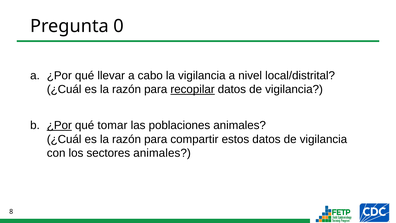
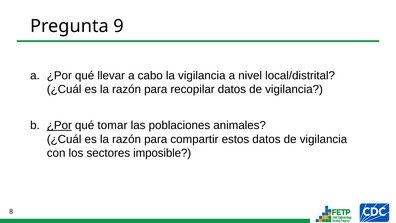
0: 0 -> 9 (119, 26)
recopilar underline: present -> none (193, 89)
sectores animales: animales -> imposible (162, 153)
